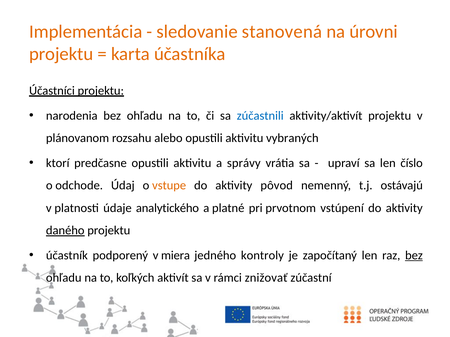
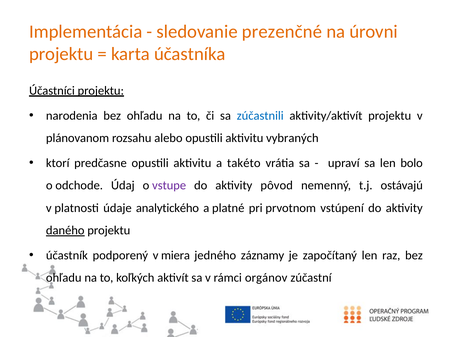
stanovená: stanovená -> prezenčné (282, 32)
správy: správy -> takéto (244, 163)
číslo: číslo -> bolo (412, 163)
vstupe colour: orange -> purple (169, 186)
kontroly: kontroly -> záznamy (263, 256)
bez underline: present -> none (414, 256)
znižovať: znižovať -> orgánov (266, 278)
